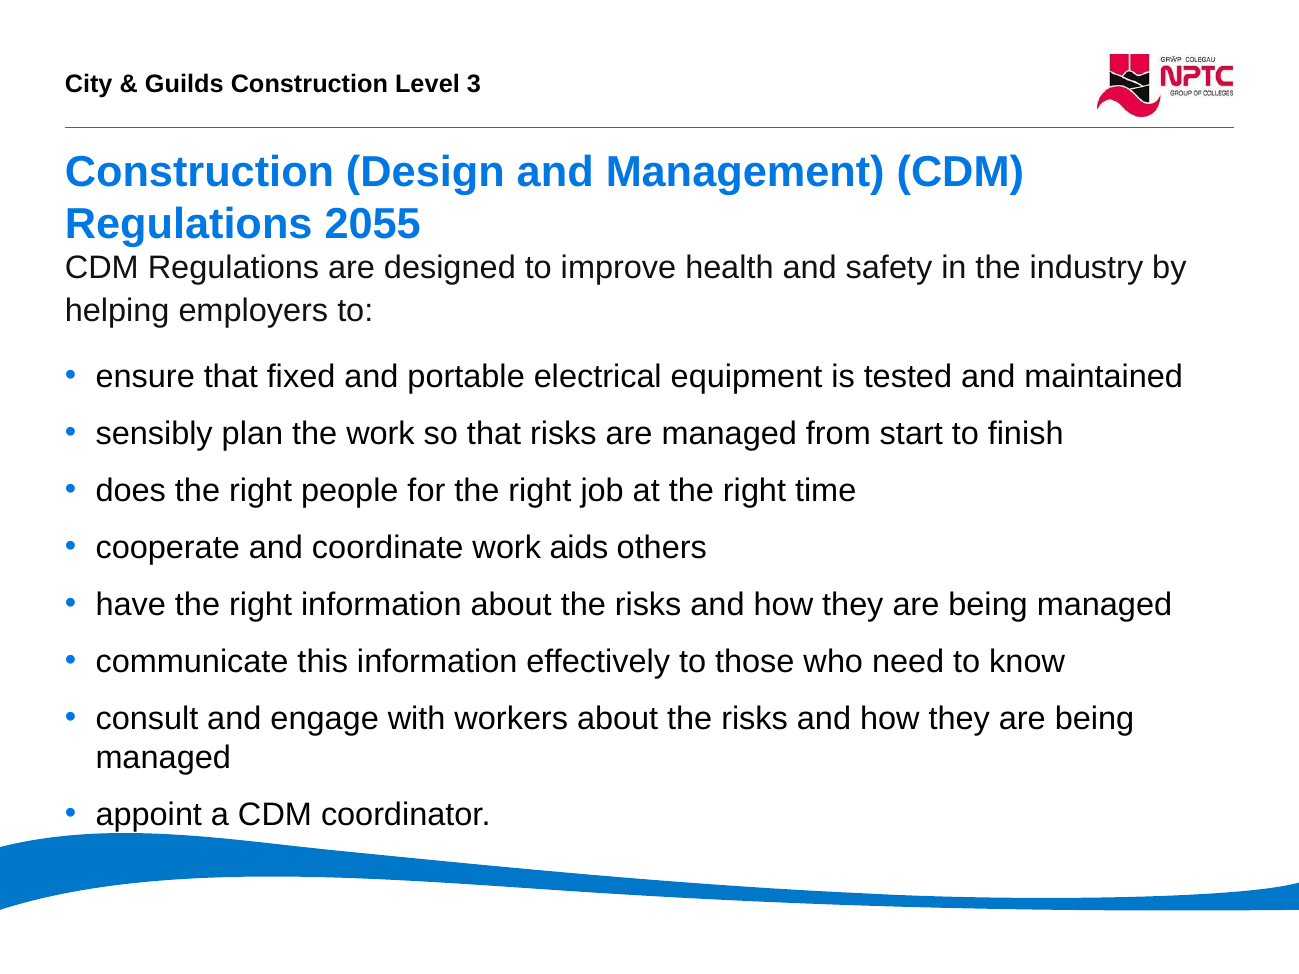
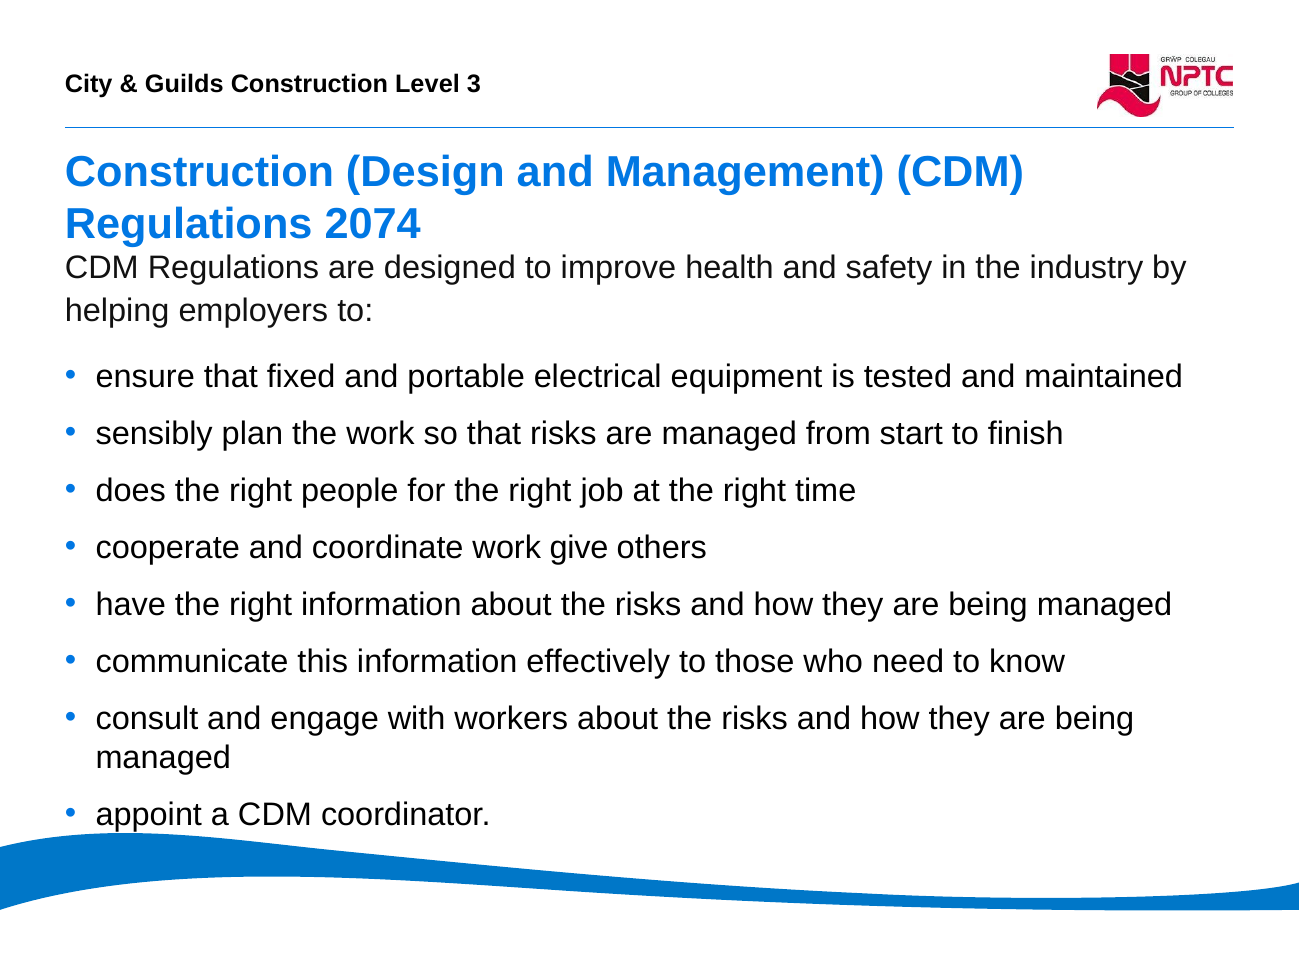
2055: 2055 -> 2074 (373, 224)
aids: aids -> give (579, 548)
